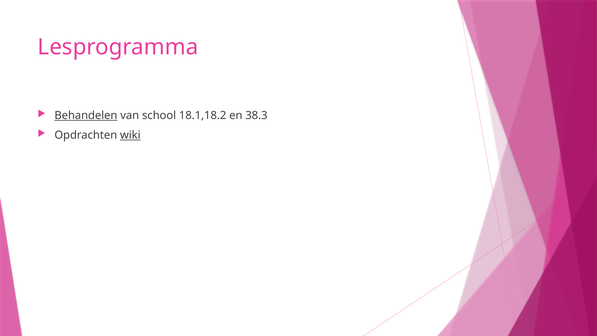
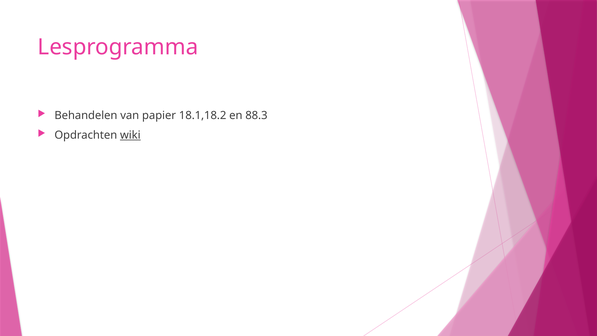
Behandelen underline: present -> none (86, 116)
school: school -> papier (159, 116)
38.3: 38.3 -> 88.3 (256, 116)
